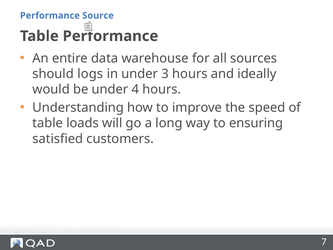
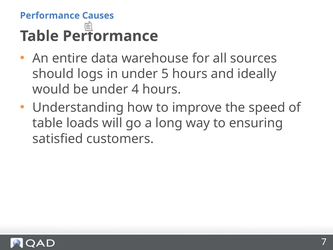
Source: Source -> Causes (98, 16)
3: 3 -> 5 (165, 74)
